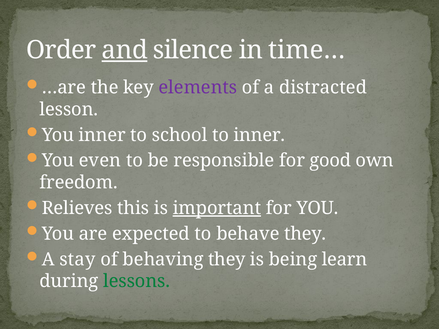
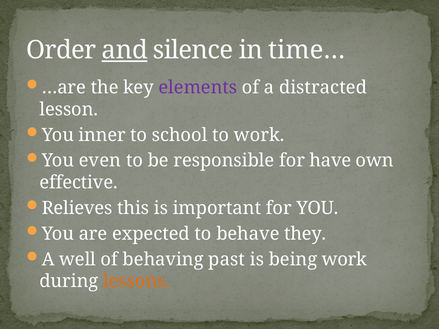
to inner: inner -> work (259, 135)
good: good -> have (330, 161)
freedom: freedom -> effective (79, 183)
important underline: present -> none (217, 208)
stay: stay -> well (78, 260)
behaving they: they -> past (227, 260)
being learn: learn -> work (344, 260)
lessons colour: green -> orange (137, 281)
